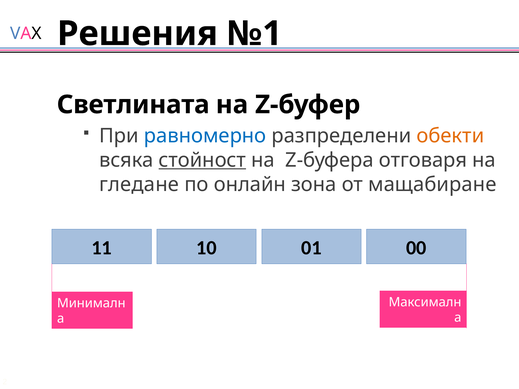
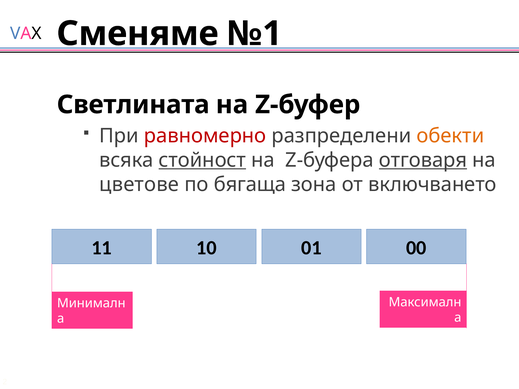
Решения: Решения -> Сменяме (138, 34)
равномерно colour: blue -> red (205, 136)
отговаря underline: none -> present (423, 160)
гледане: гледане -> цветове (139, 185)
онлайн: онлайн -> бягаща (250, 185)
мащабиране: мащабиране -> включването (432, 185)
